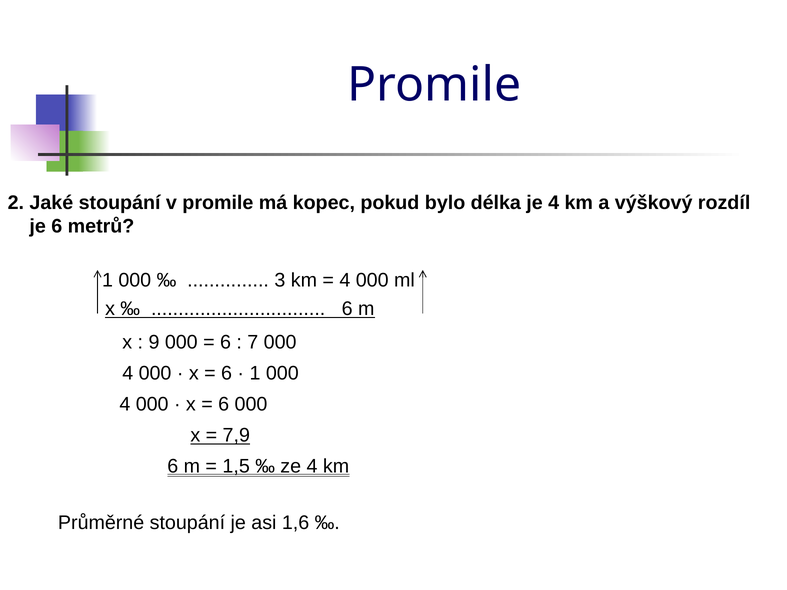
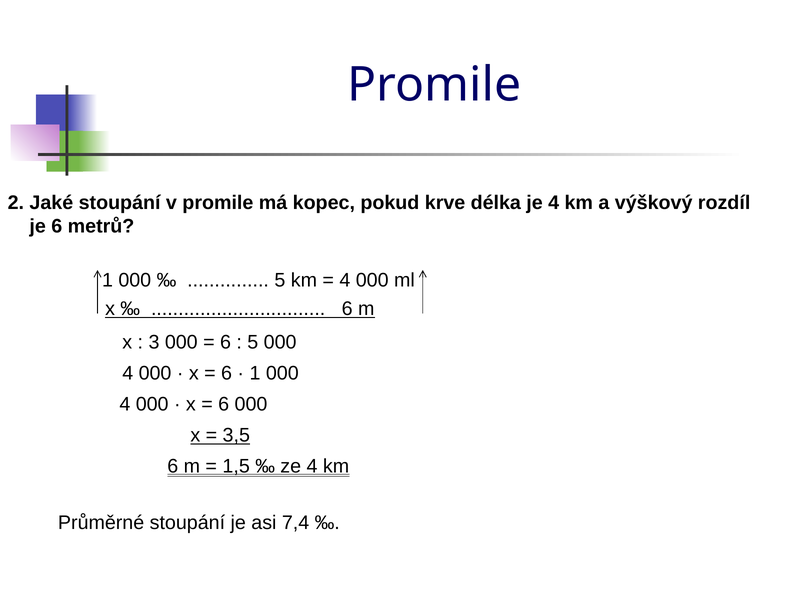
bylo: bylo -> krve (445, 203)
3: 3 -> 5 (280, 280)
9: 9 -> 3 (154, 342)
7: 7 -> 5 (253, 342)
7,9: 7,9 -> 3,5 (236, 435)
1,6: 1,6 -> 7,4 (296, 523)
